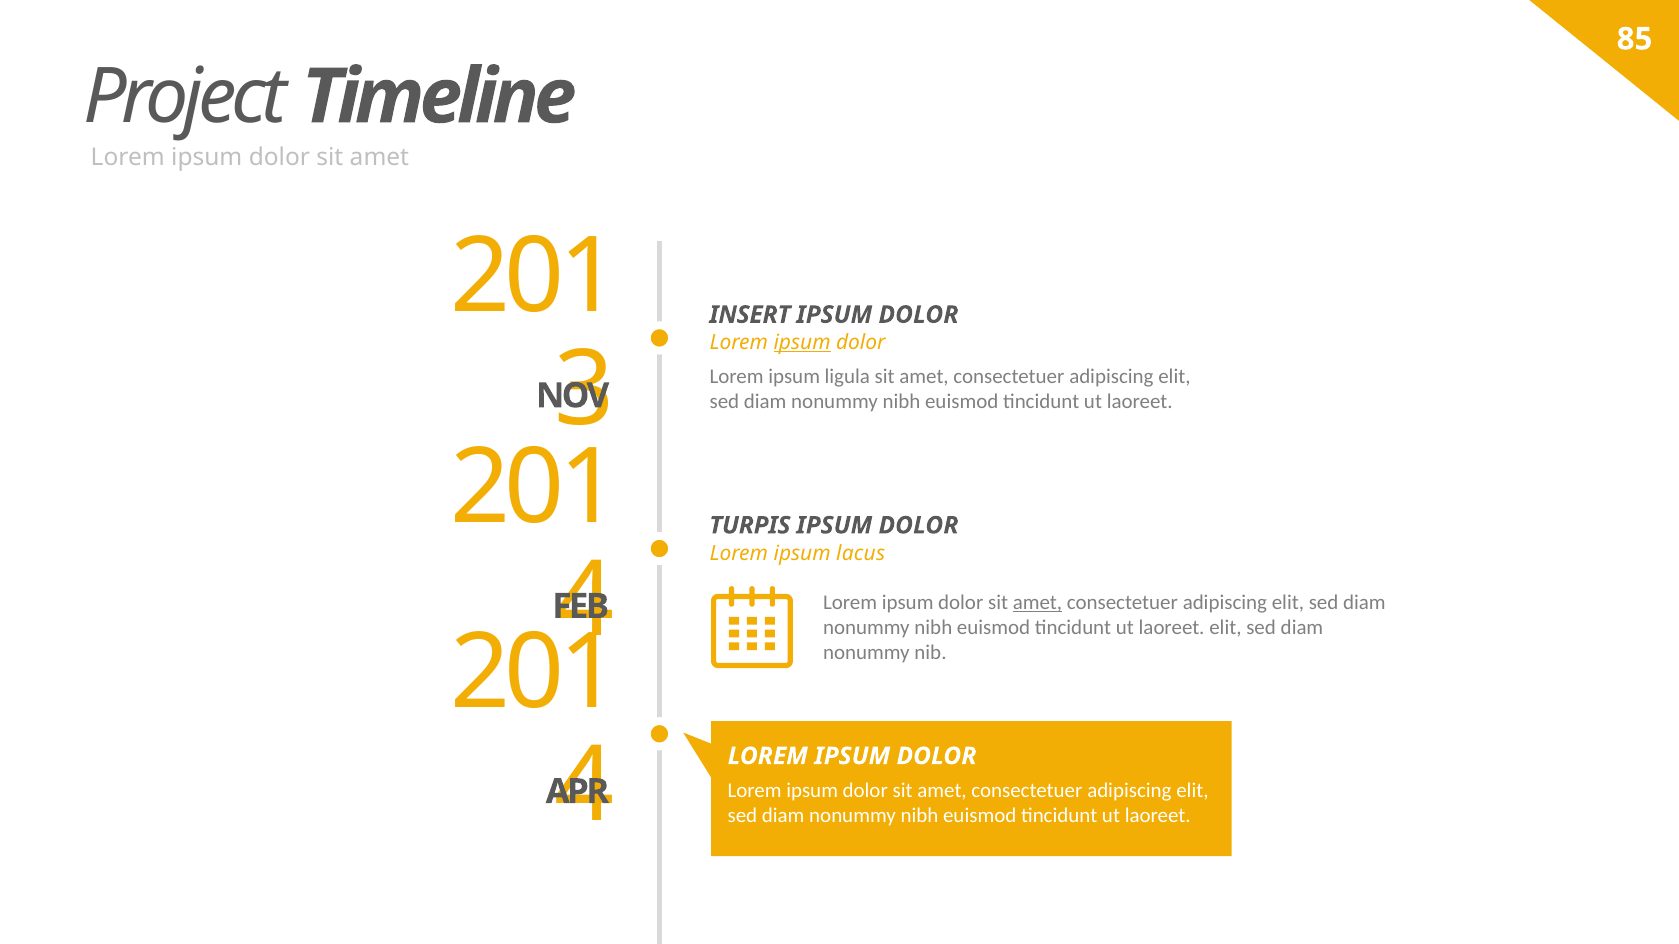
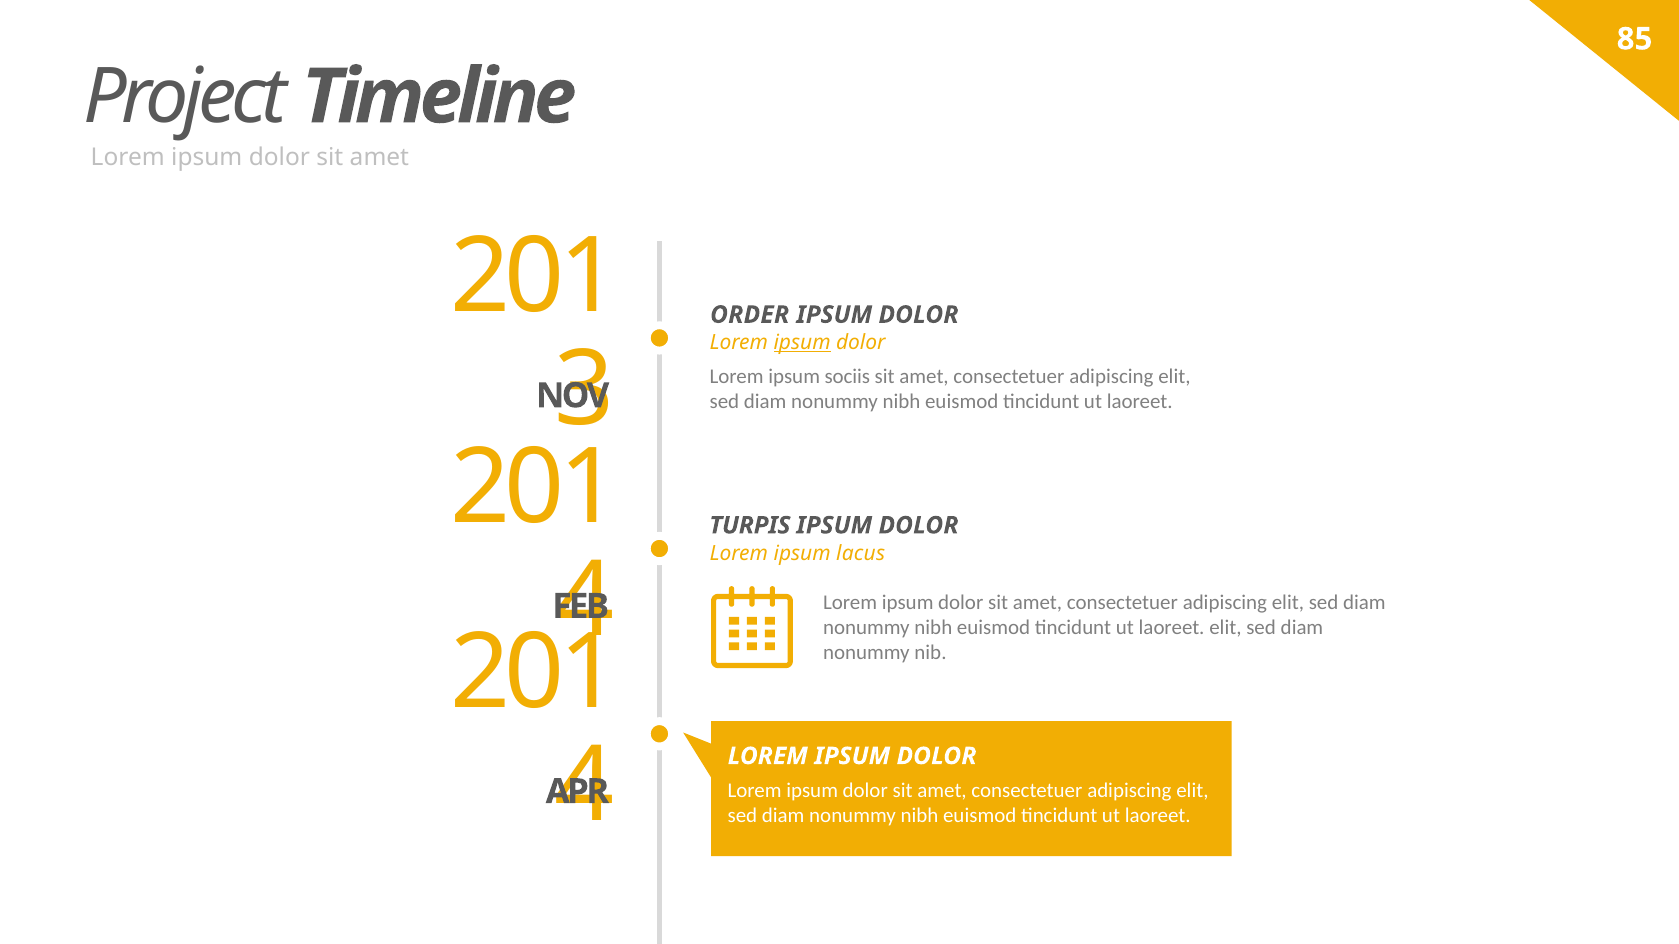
INSERT: INSERT -> ORDER (750, 315)
ligula: ligula -> sociis (847, 377)
amet underline: present -> none (1038, 603)
